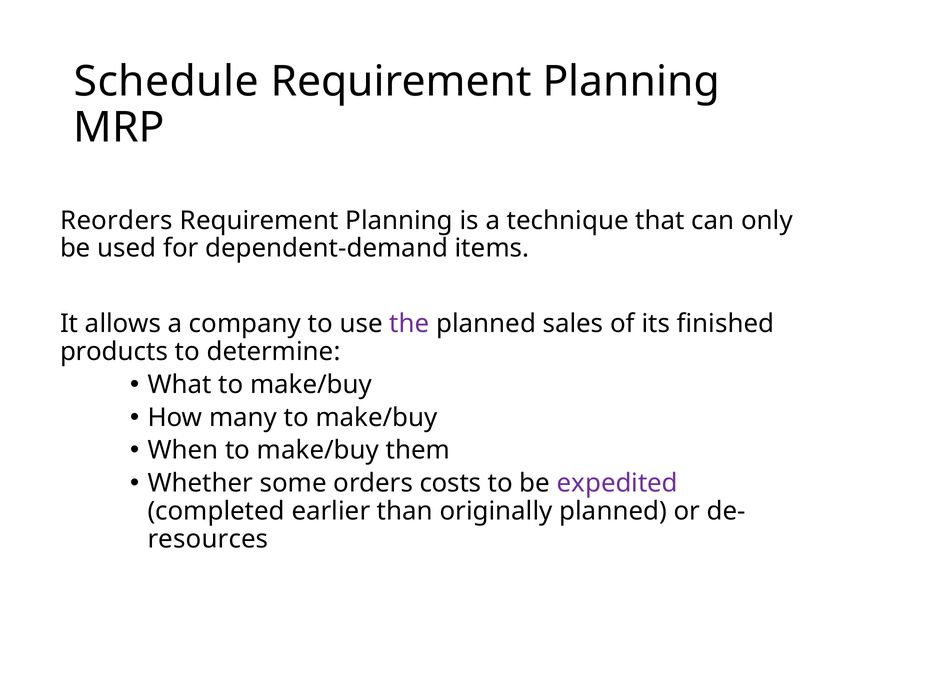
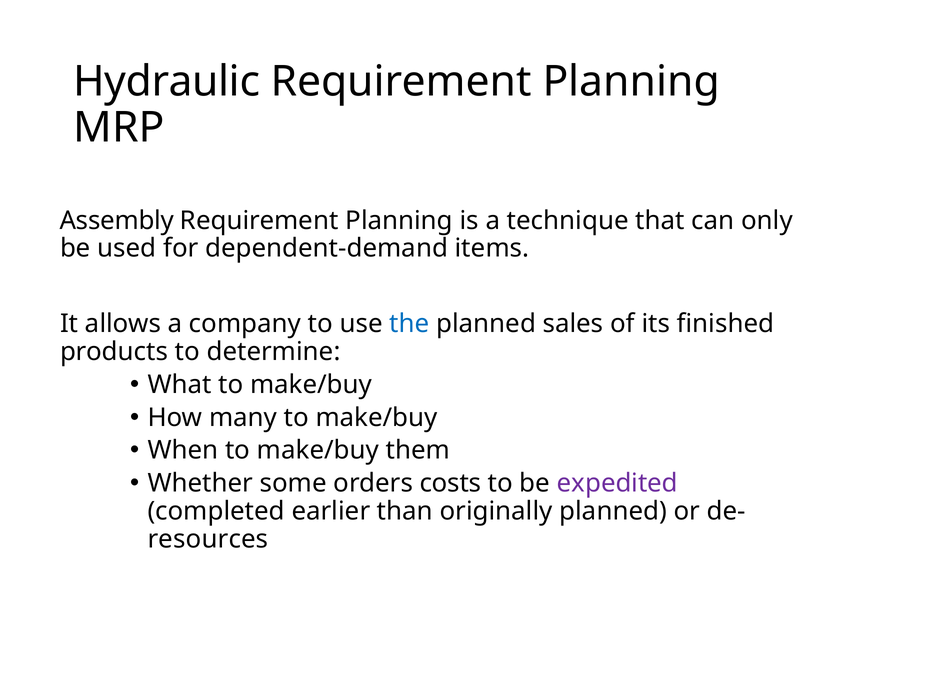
Schedule: Schedule -> Hydraulic (167, 81)
Reorders: Reorders -> Assembly (117, 220)
the colour: purple -> blue (409, 324)
